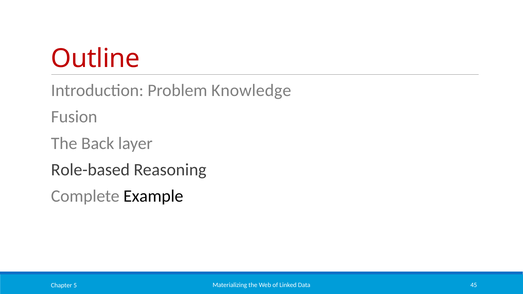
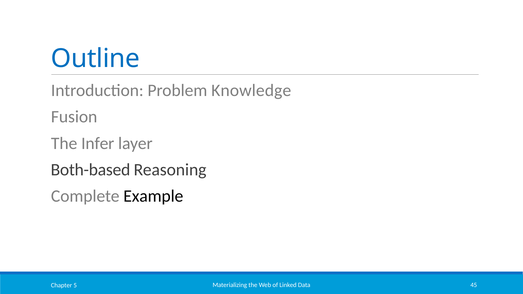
Outline colour: red -> blue (95, 59)
Back: Back -> Infer (98, 143)
Role-based: Role-based -> Both-based (90, 170)
